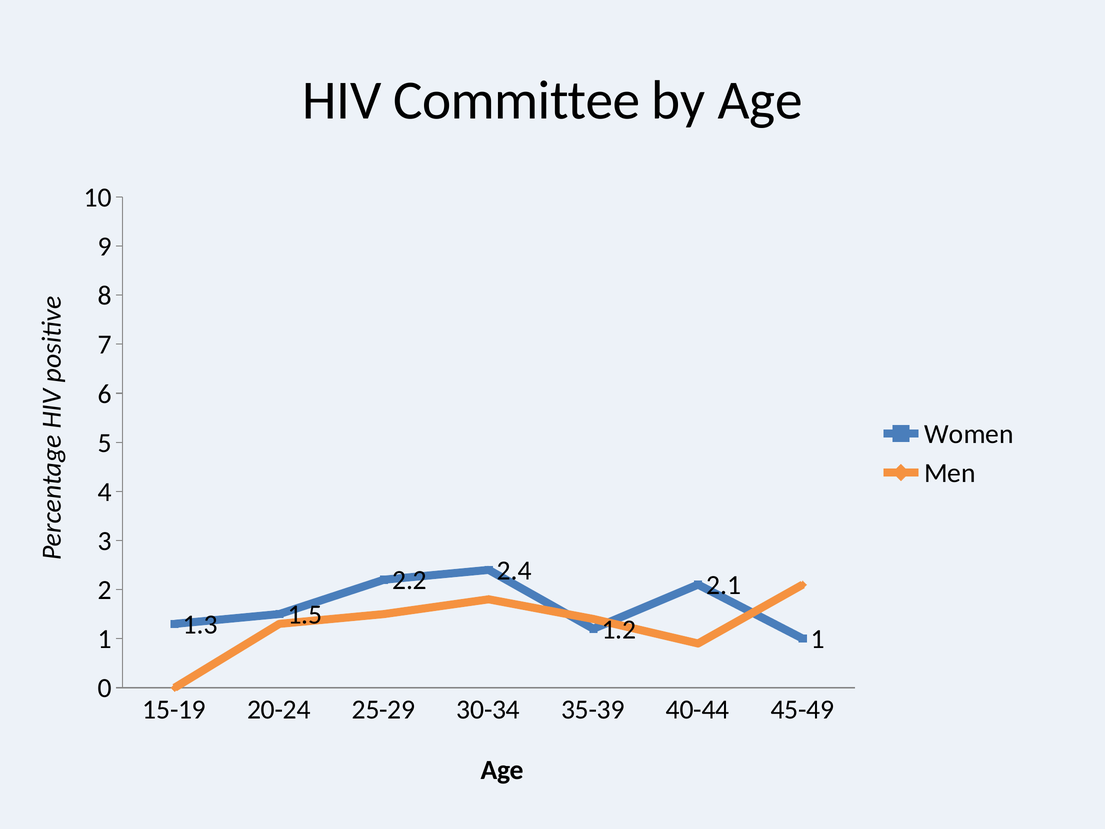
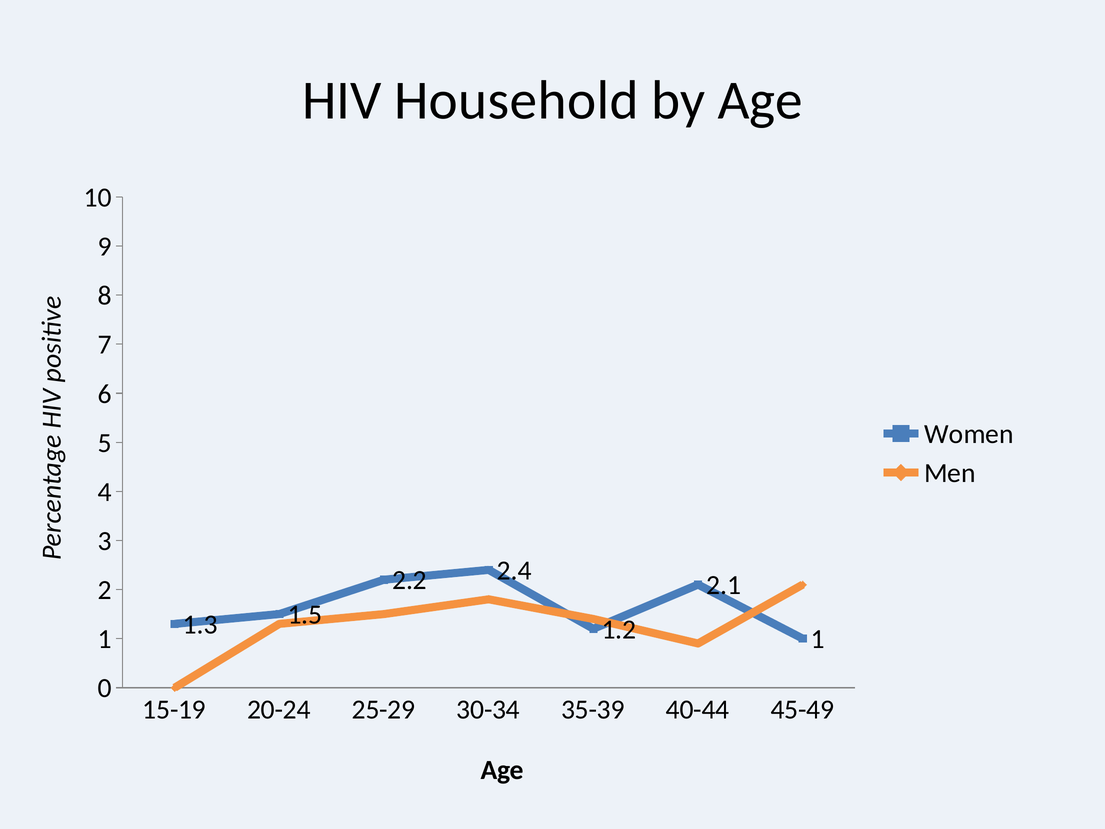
Committee: Committee -> Household (516, 101)
